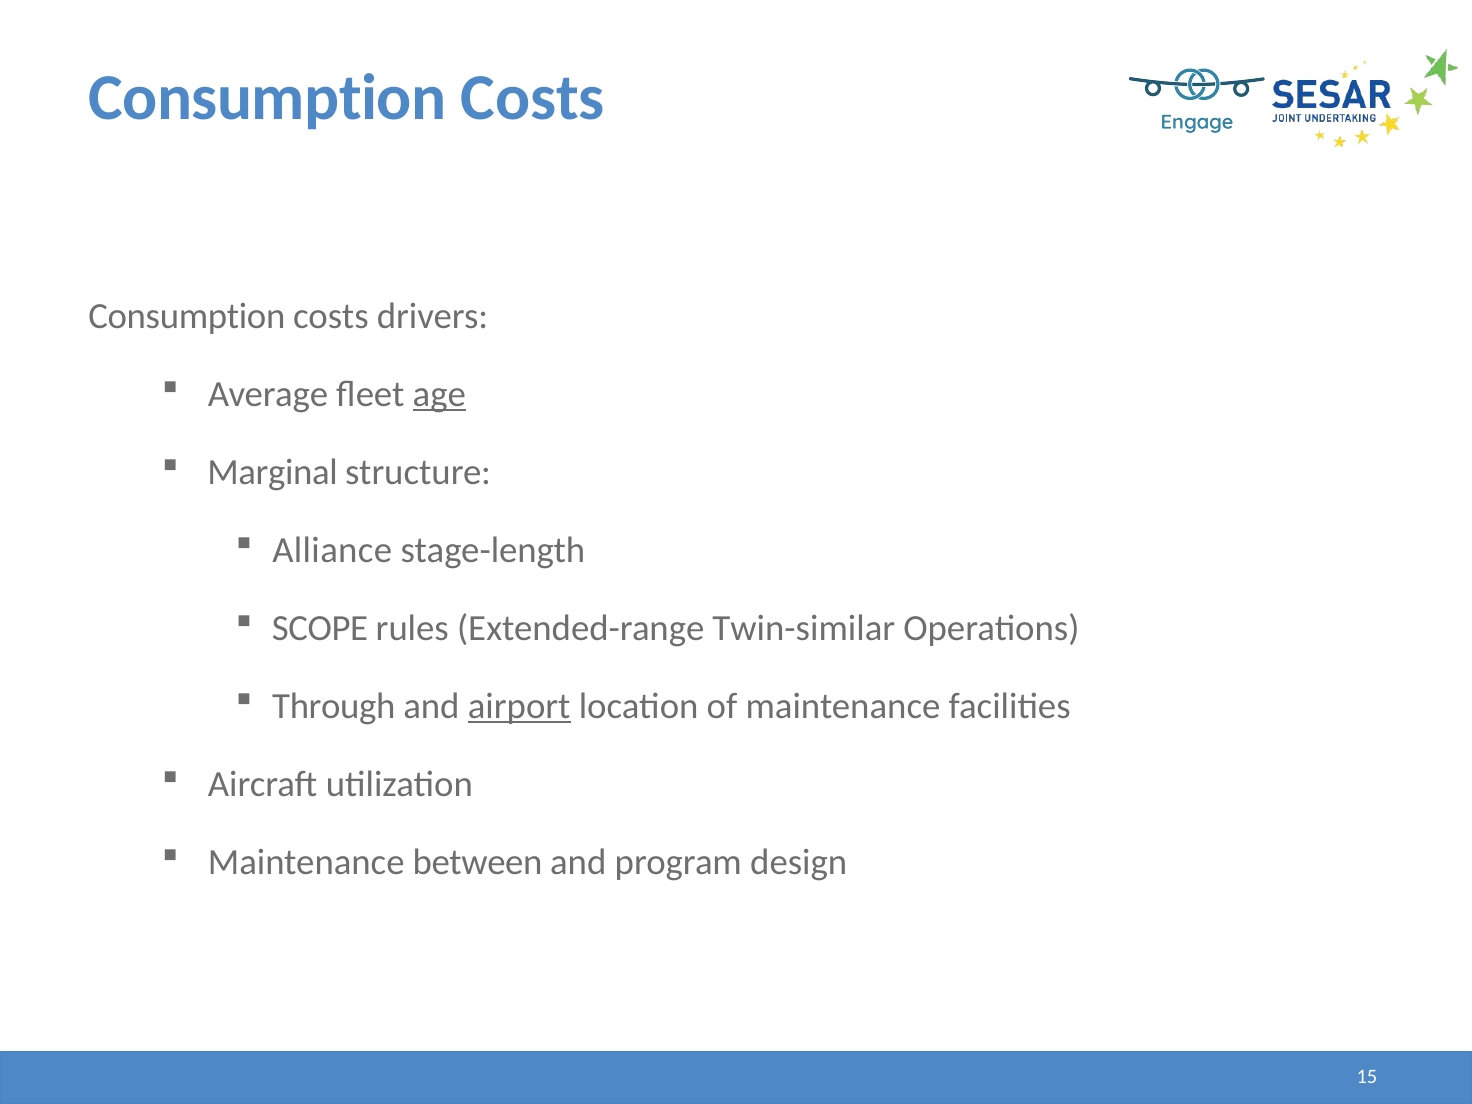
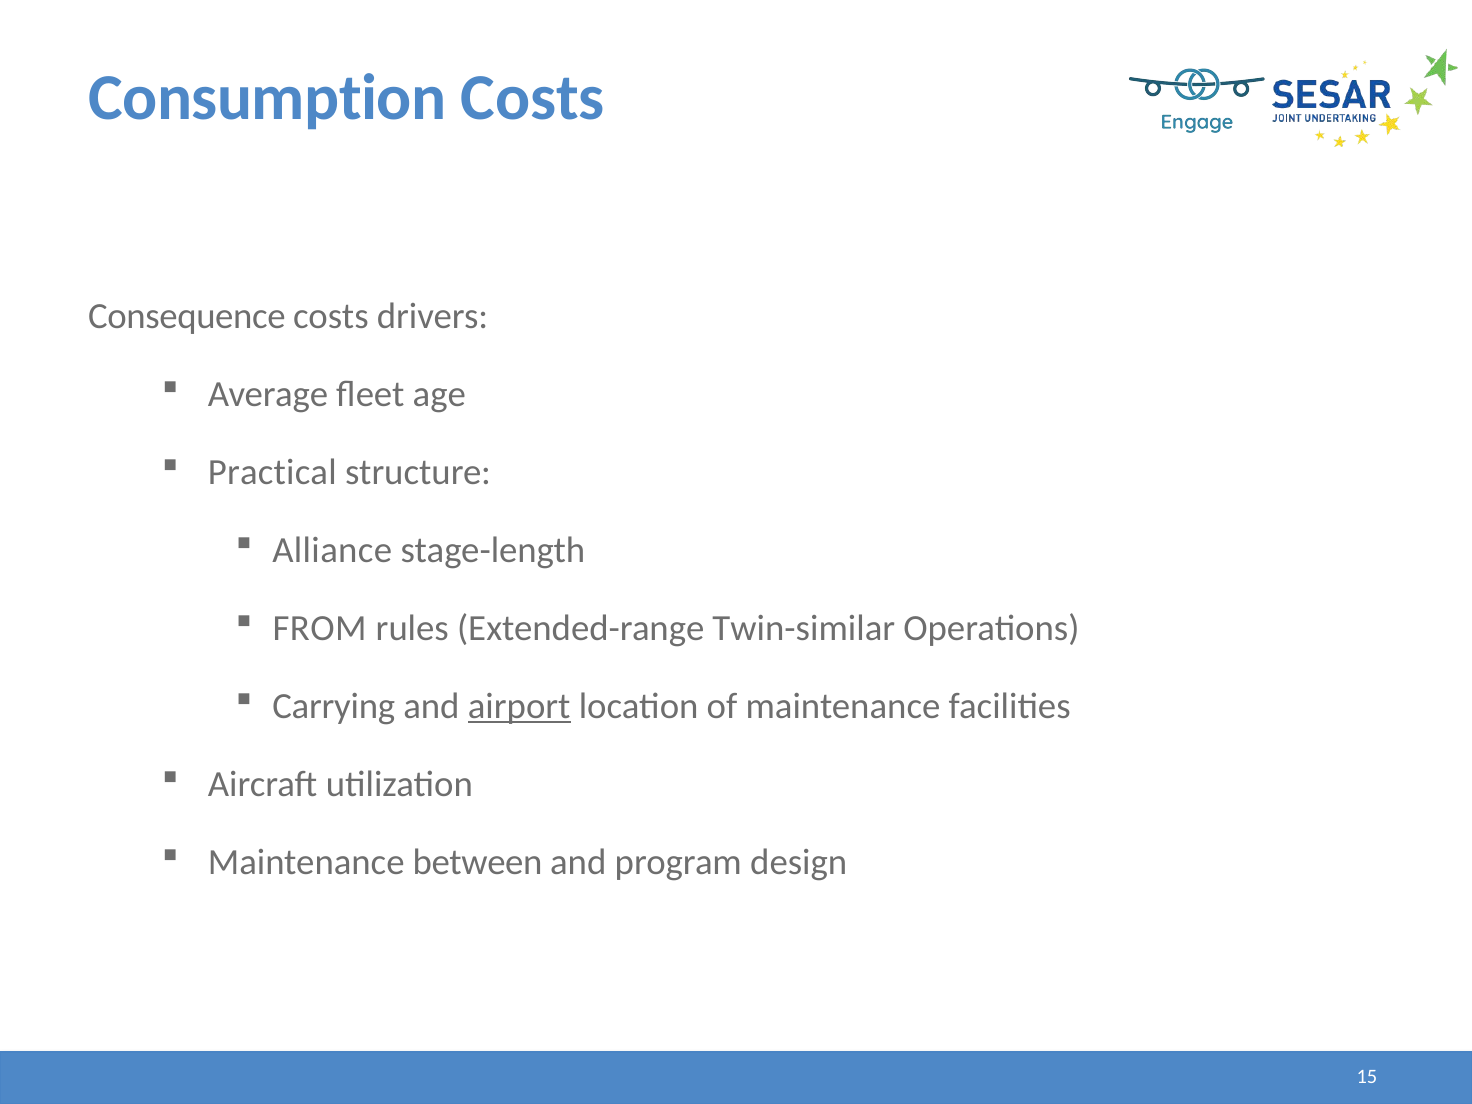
Consumption: Consumption -> Consequence (187, 316)
age underline: present -> none (439, 394)
Marginal: Marginal -> Practical (272, 472)
SCOPE: SCOPE -> FROM (320, 628)
Through: Through -> Carrying (334, 706)
